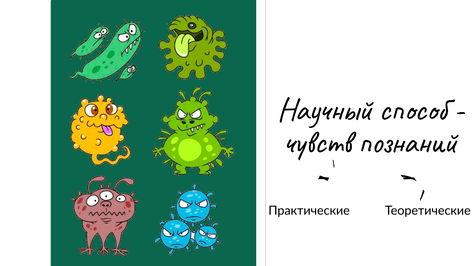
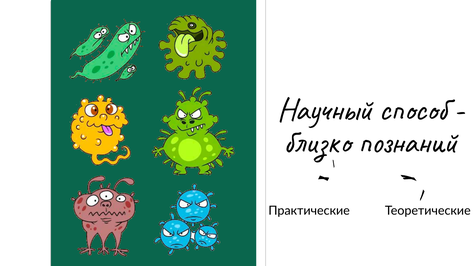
чувств: чувств -> близко (317, 142)
